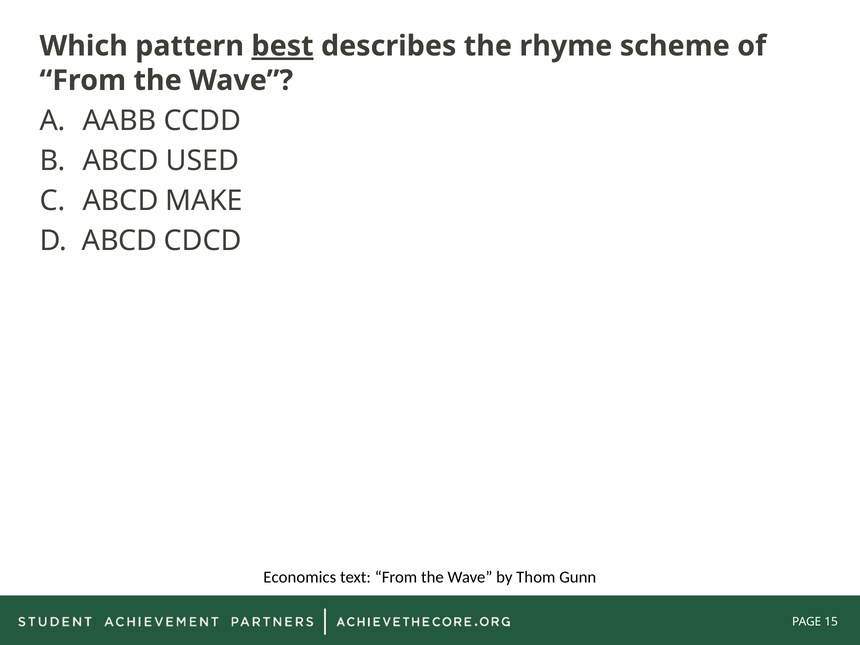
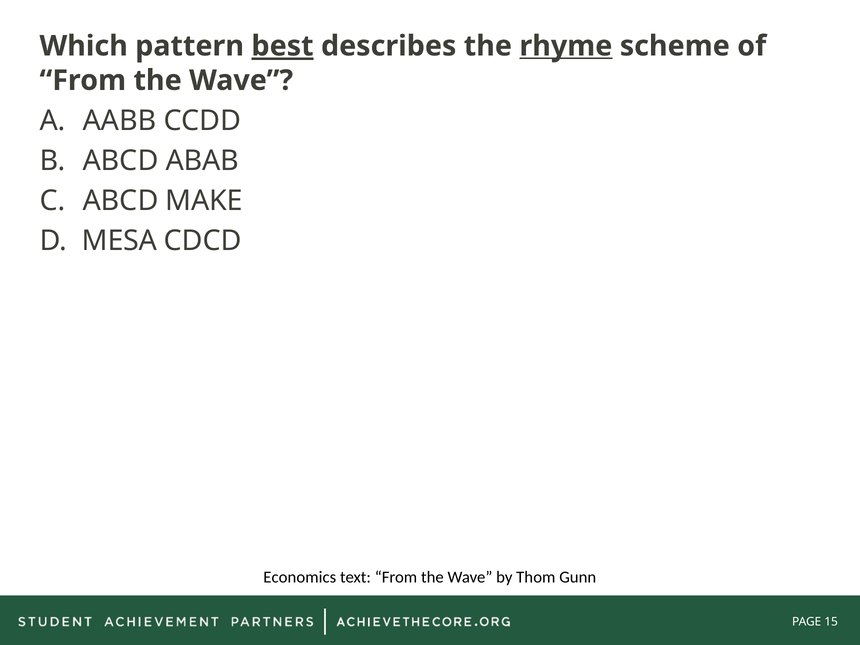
rhyme underline: none -> present (566, 46)
USED: USED -> ABAB (202, 161)
ABCD: ABCD -> MESA (120, 241)
